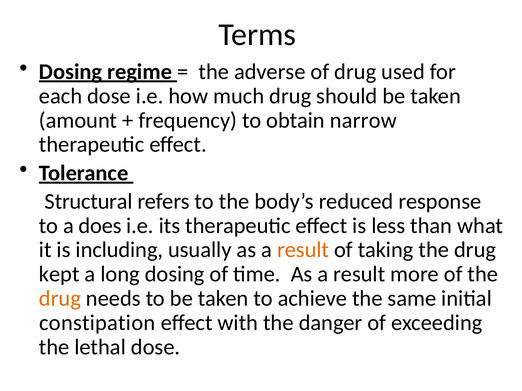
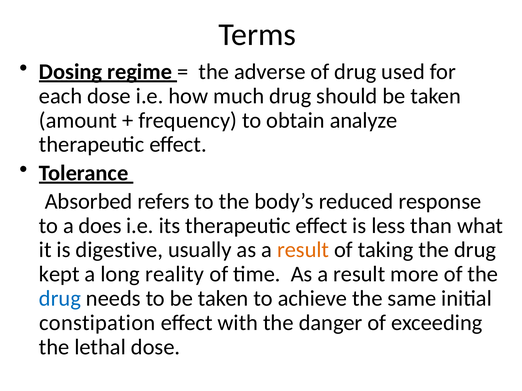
narrow: narrow -> analyze (364, 120)
Structural: Structural -> Absorbed (89, 202)
including: including -> digestive (119, 250)
long dosing: dosing -> reality (175, 275)
drug colour: orange -> blue (60, 299)
